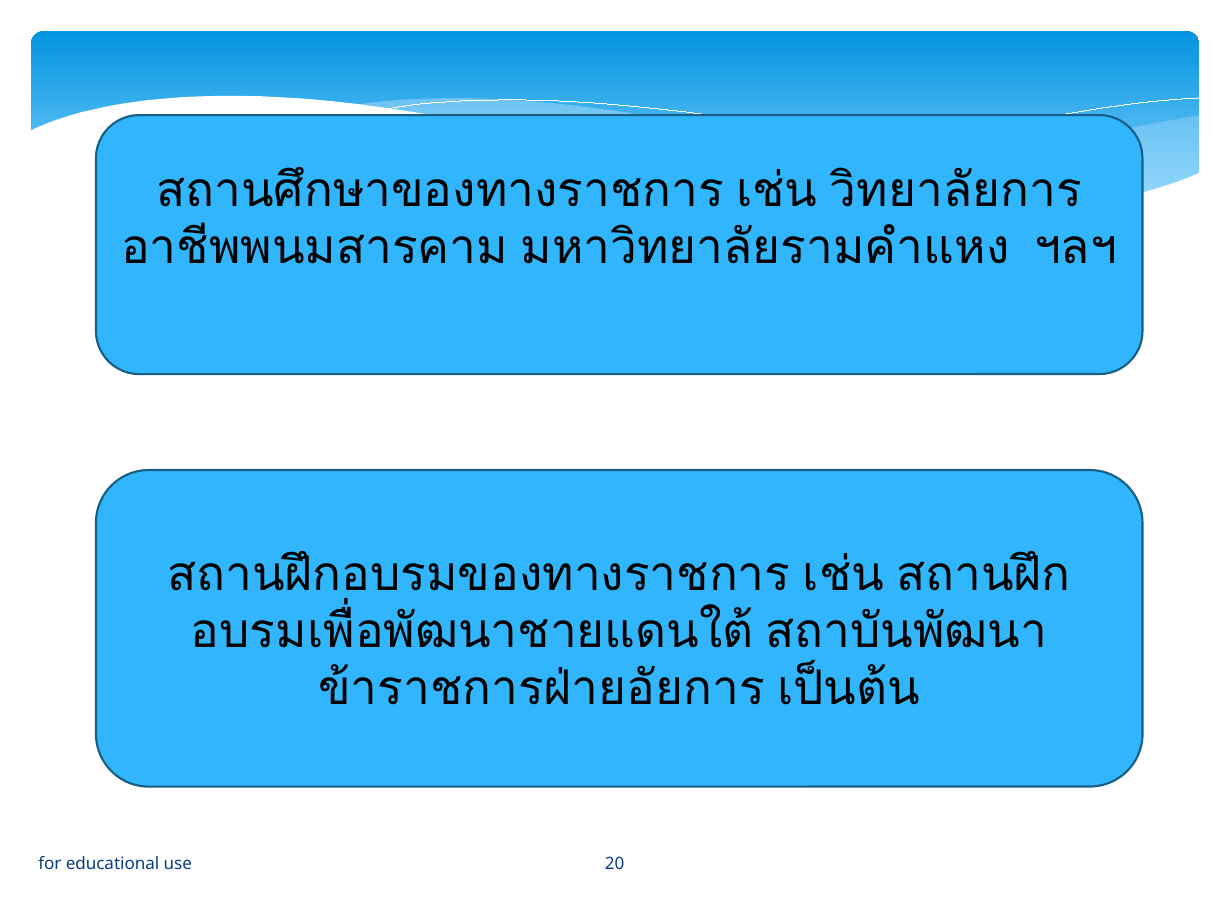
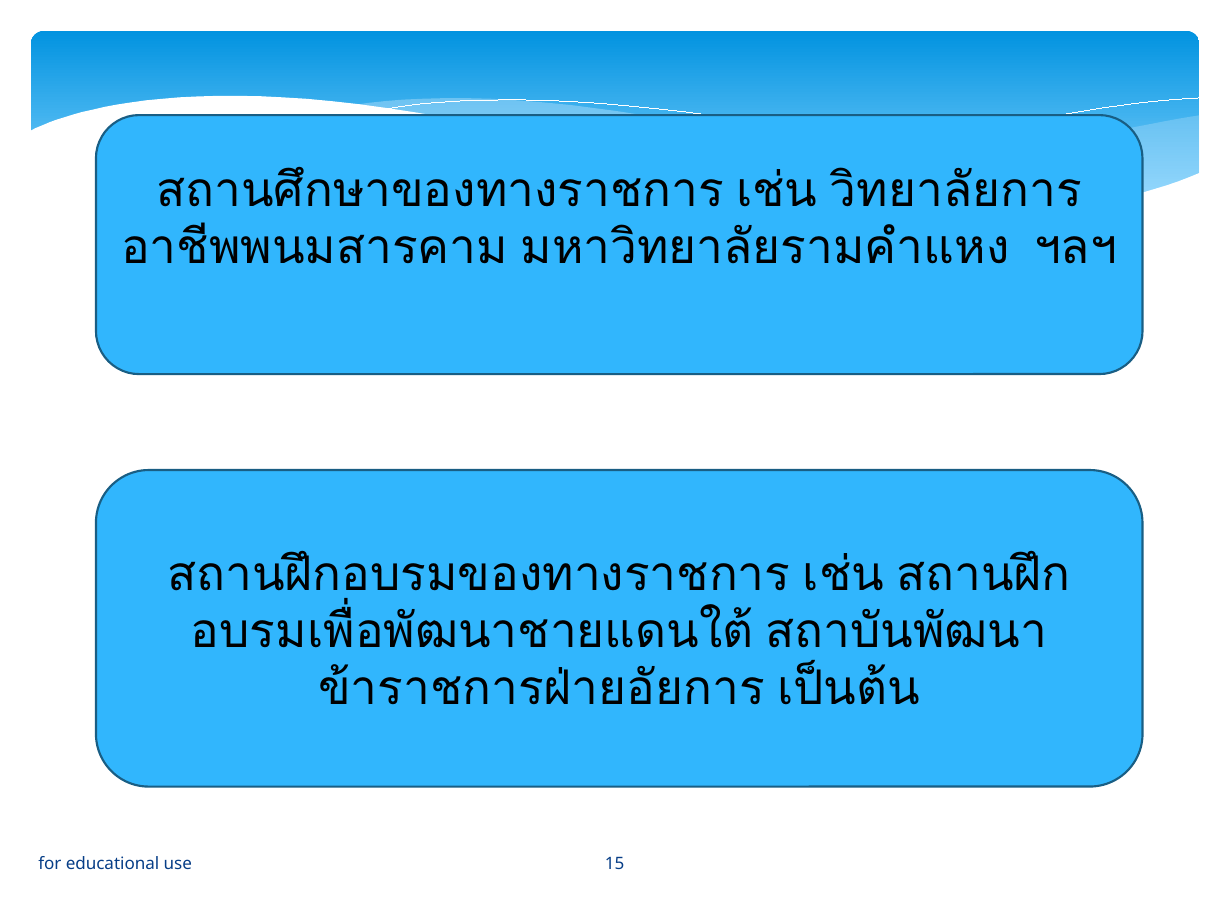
20: 20 -> 15 (615, 864)
